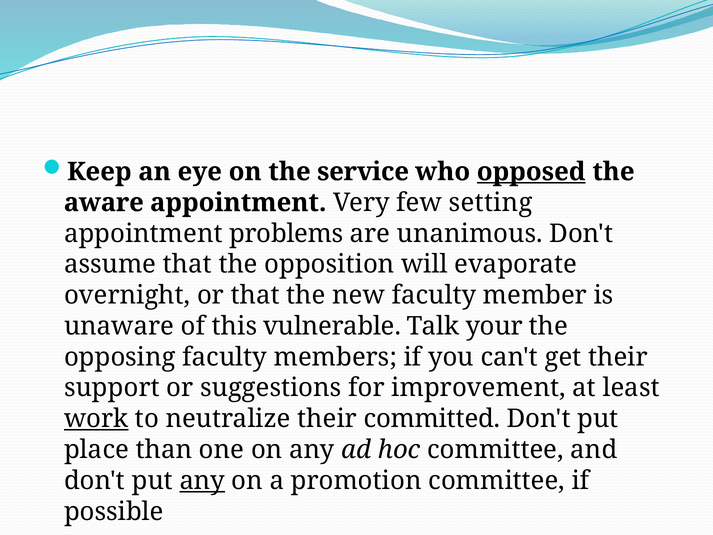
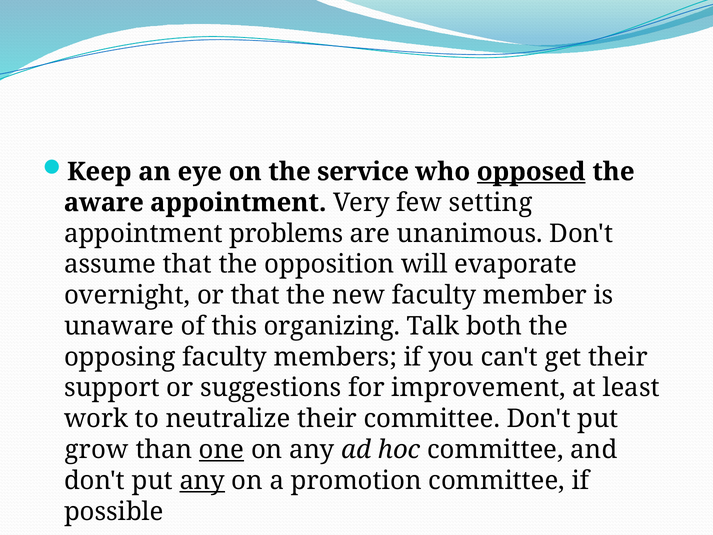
vulnerable: vulnerable -> organizing (332, 326)
your: your -> both (494, 326)
work underline: present -> none (96, 419)
their committed: committed -> committee (432, 419)
place: place -> grow (96, 450)
one underline: none -> present (222, 450)
